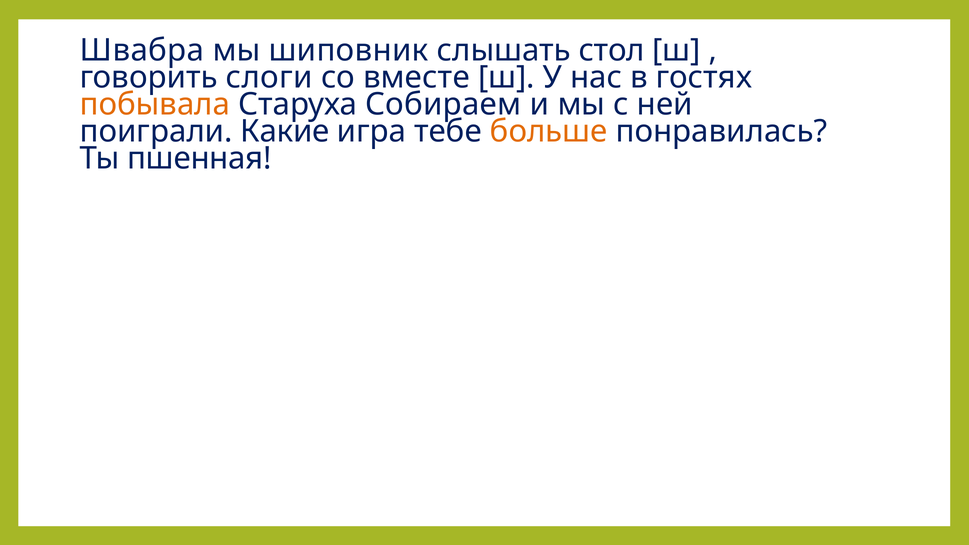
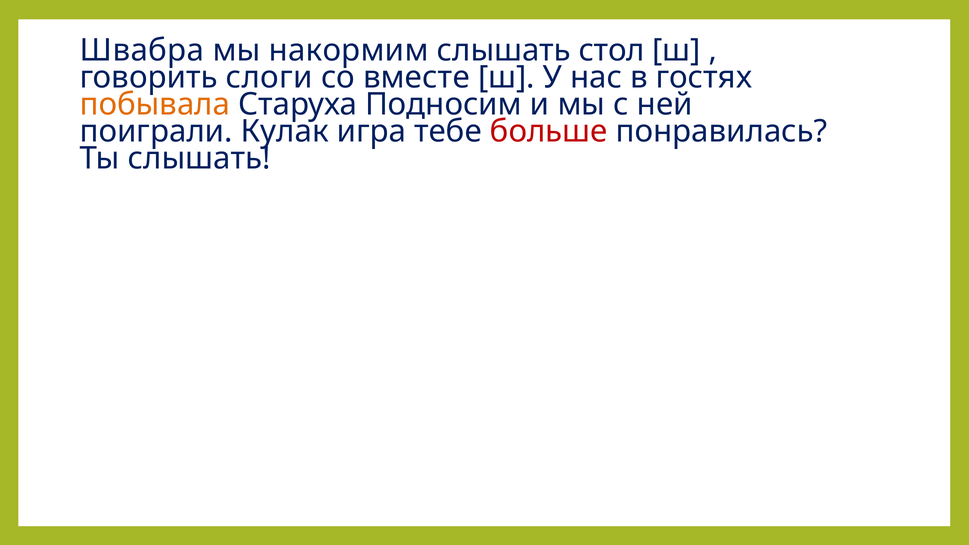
шиповник: шиповник -> накормим (349, 50)
Собираем: Собираем -> Подносим (443, 104)
Какие: Какие -> Кулак (285, 131)
больше colour: orange -> red (549, 131)
Ты пшенная: пшенная -> слышать (199, 159)
